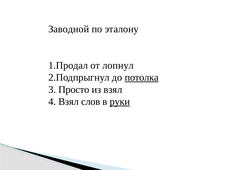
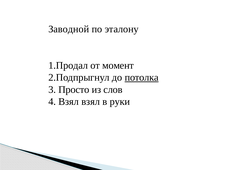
лопнул: лопнул -> момент (118, 65)
из взял: взял -> слов (113, 90)
Взял слов: слов -> взял (91, 102)
руки underline: present -> none (120, 102)
